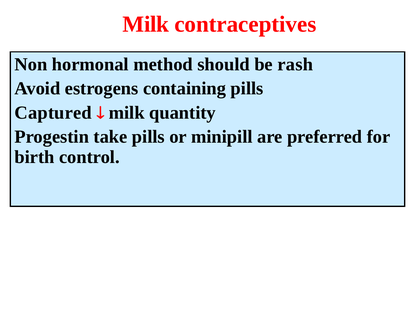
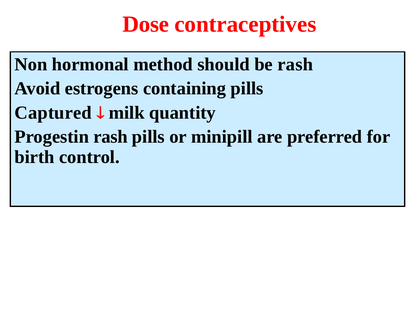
Milk: Milk -> Dose (146, 24)
Progestin take: take -> rash (111, 137)
